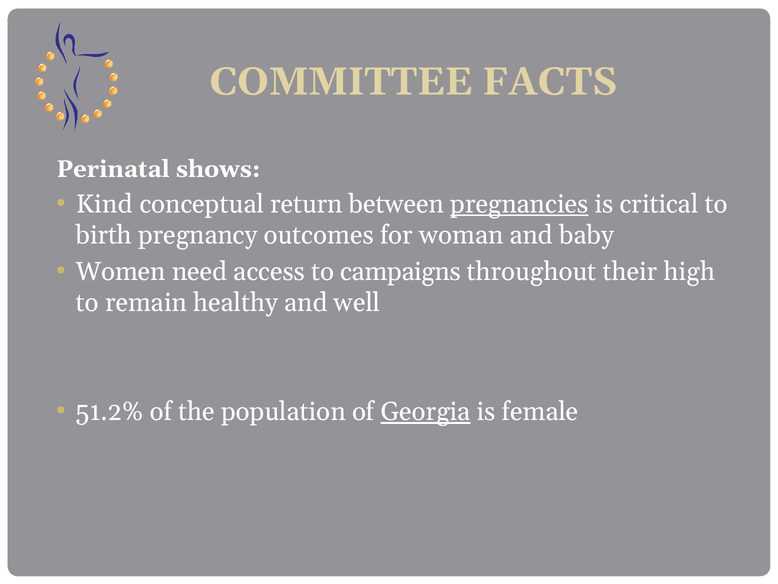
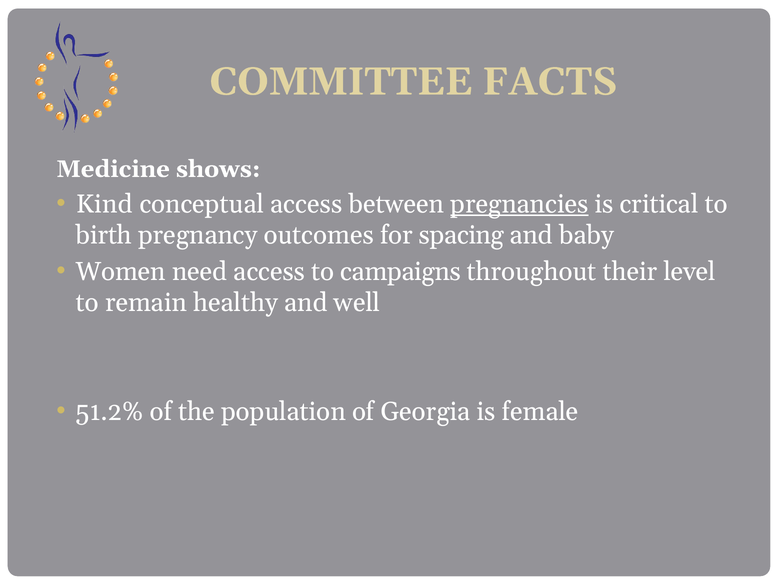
Perinatal: Perinatal -> Medicine (113, 169)
conceptual return: return -> access (306, 204)
woman: woman -> spacing (461, 235)
high: high -> level (690, 271)
Georgia underline: present -> none (426, 411)
